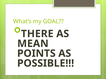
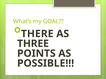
MEAN: MEAN -> THREE (33, 44)
